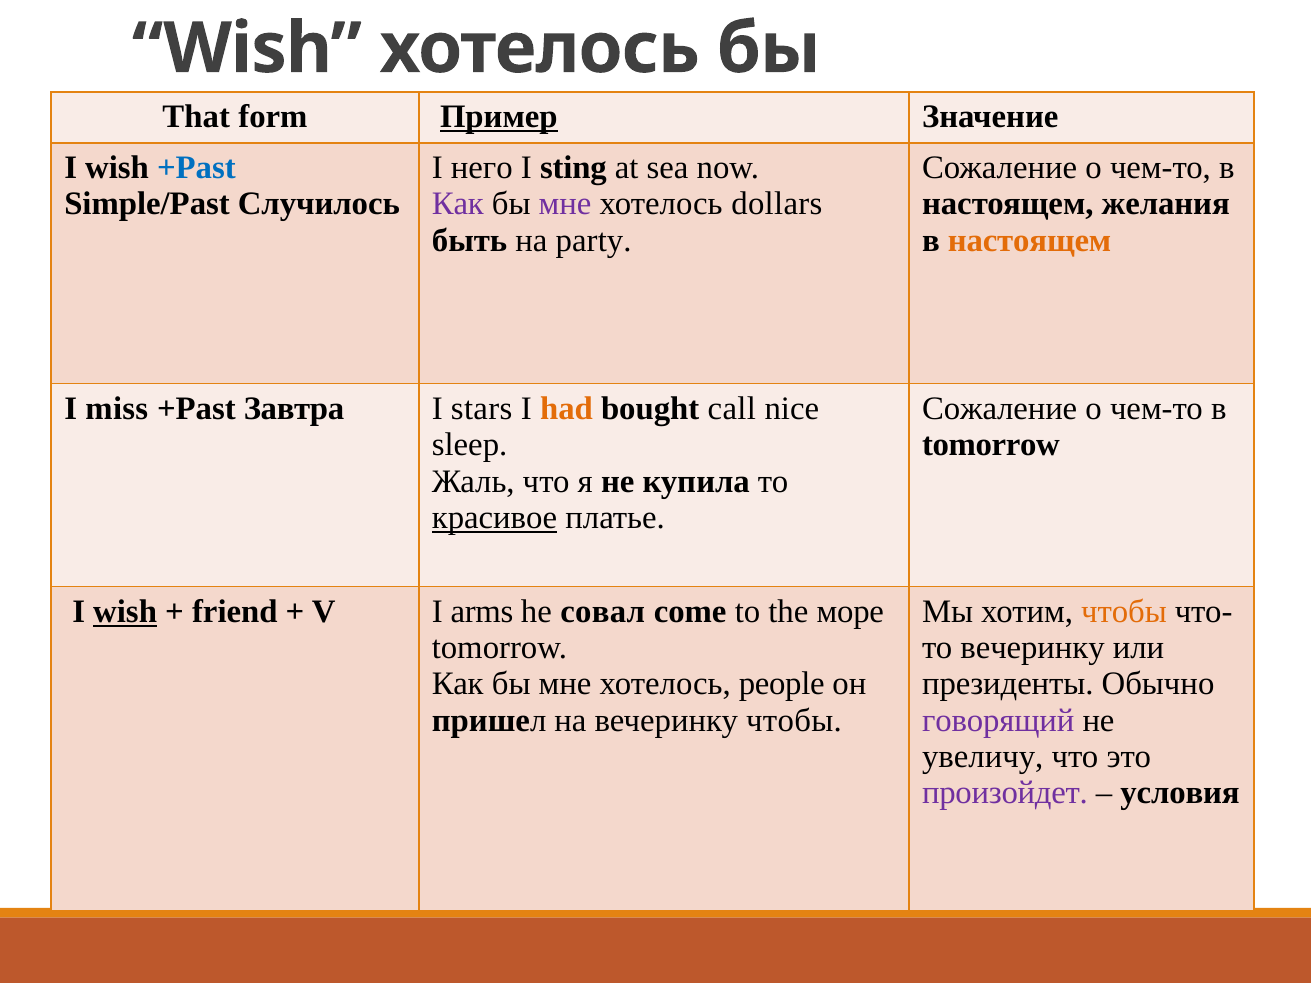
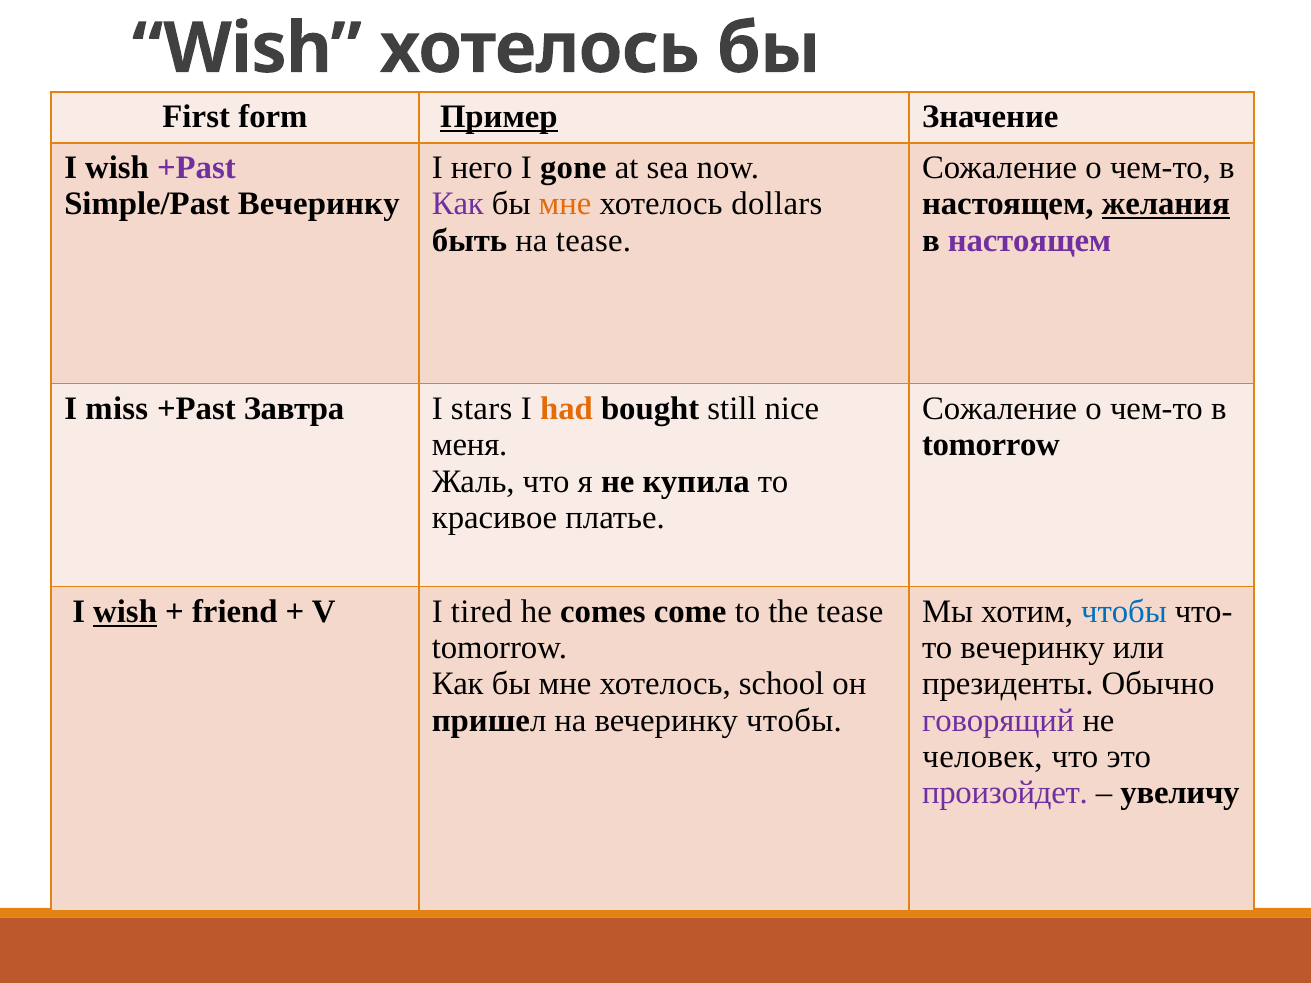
That: That -> First (196, 117)
+Past colour: blue -> purple (196, 168)
sting: sting -> gone (573, 168)
Simple/Past Случилось: Случилось -> Вечеринку (319, 204)
мне colour: purple -> orange (565, 204)
желания underline: none -> present (1166, 204)
на party: party -> tease (594, 240)
настоящем colour: orange -> purple (1030, 240)
call: call -> still (732, 409)
sleep: sleep -> меня (470, 445)
красивое underline: present -> none (494, 518)
arms: arms -> tired (482, 612)
совал: совал -> comes (603, 612)
the море: море -> tease (850, 612)
чтобы colour: orange -> blue (1124, 612)
people: people -> school (782, 684)
увеличу: увеличу -> человек (983, 757)
условия: условия -> увеличу (1180, 793)
